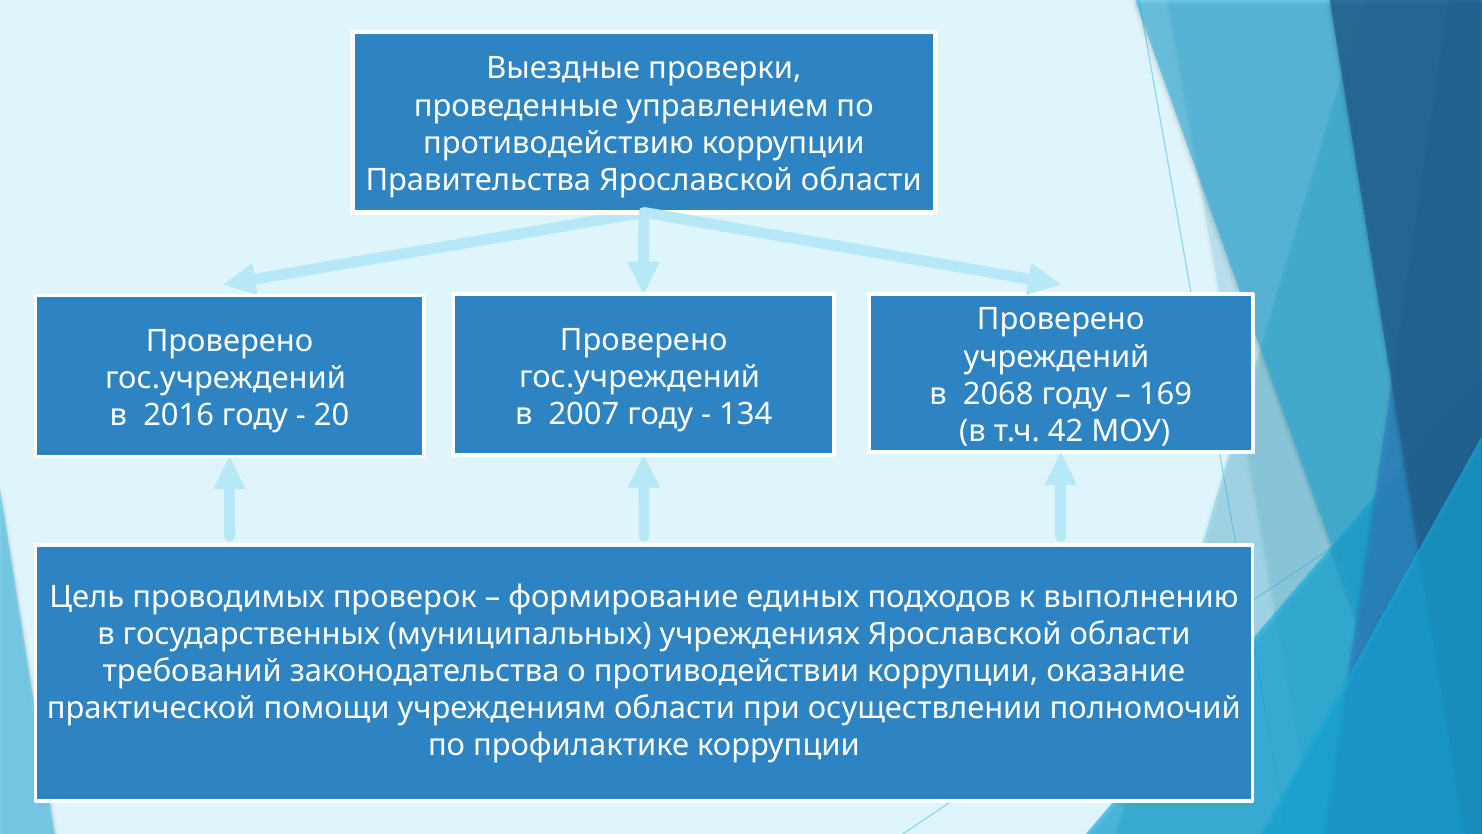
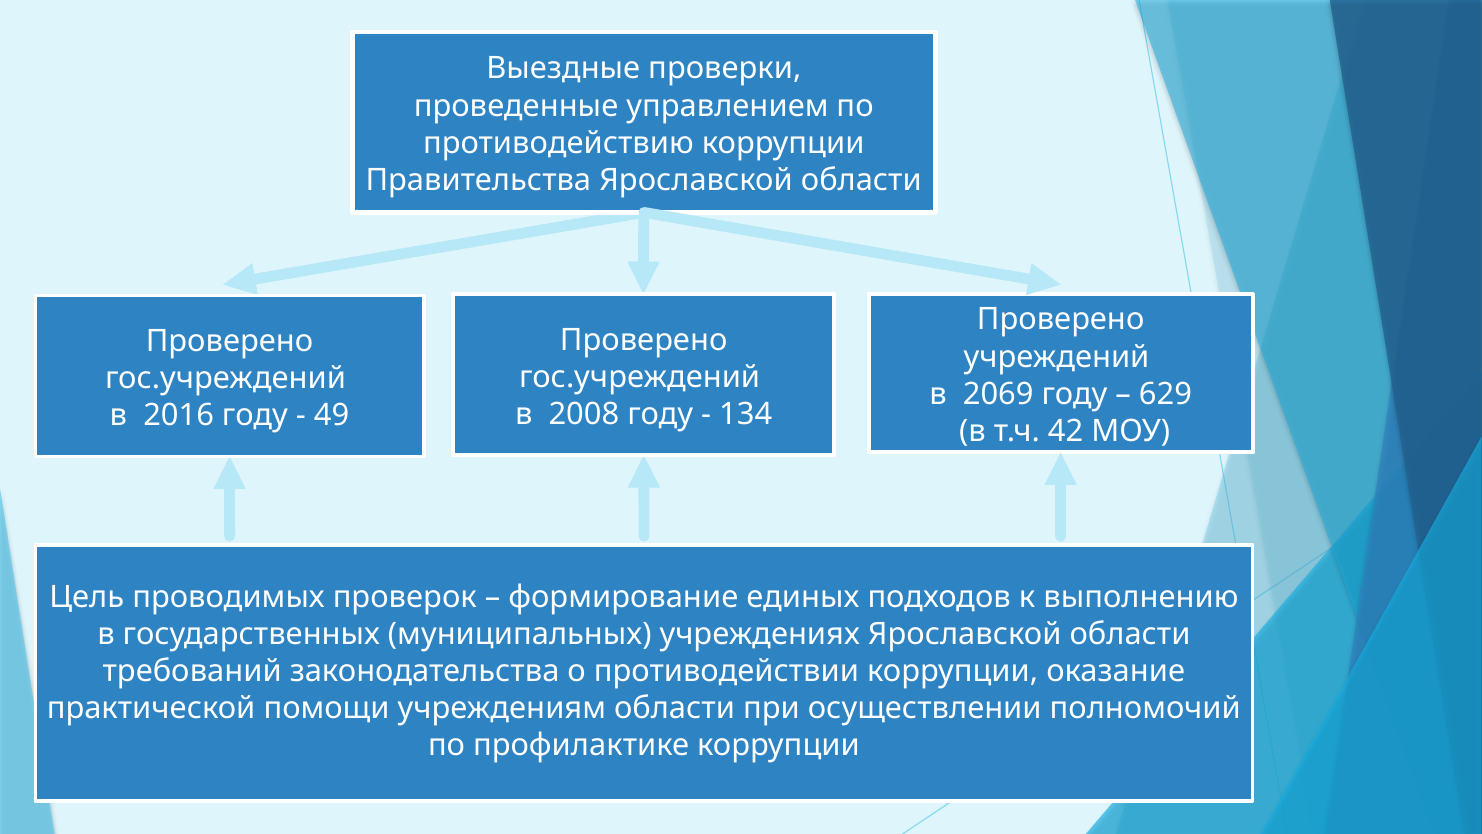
2068: 2068 -> 2069 (998, 394)
169: 169 -> 629 (1165, 394)
2007: 2007 -> 2008 (584, 414)
20: 20 -> 49 (332, 415)
